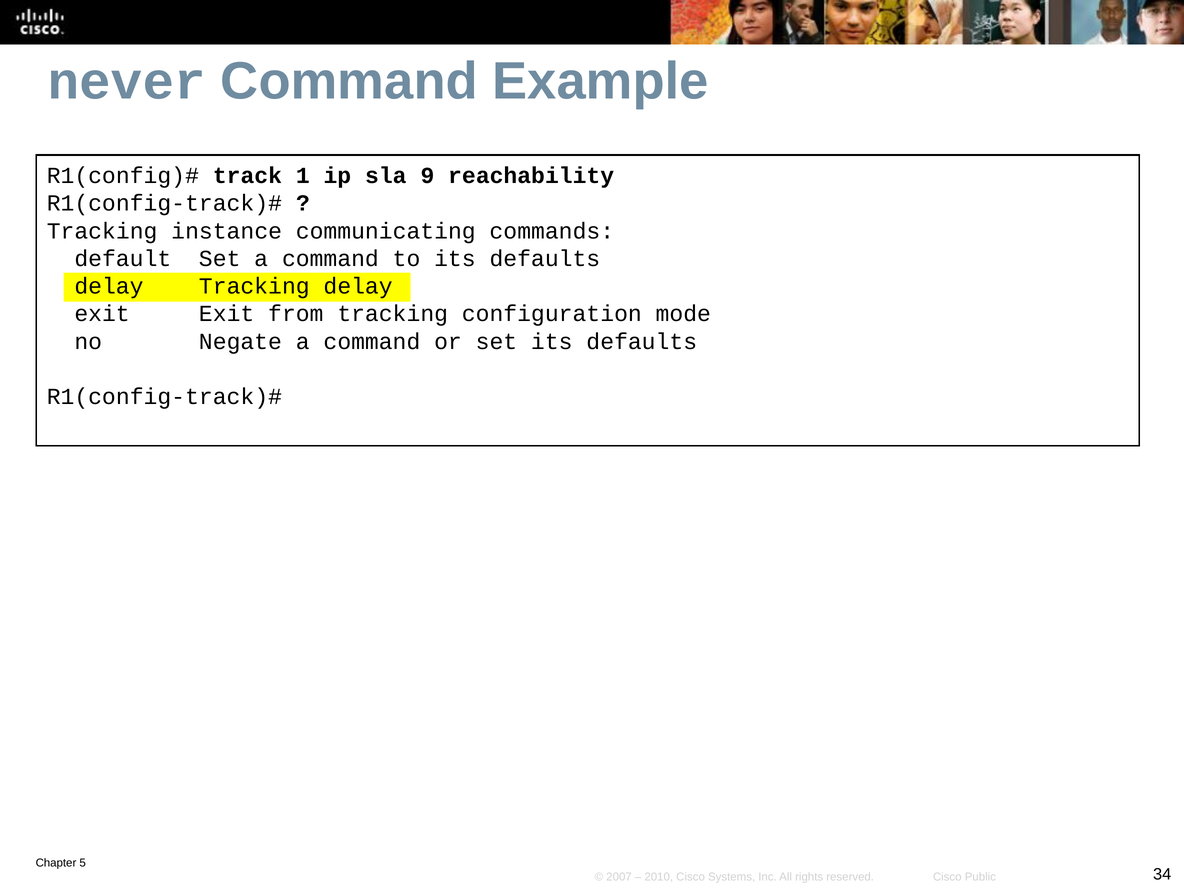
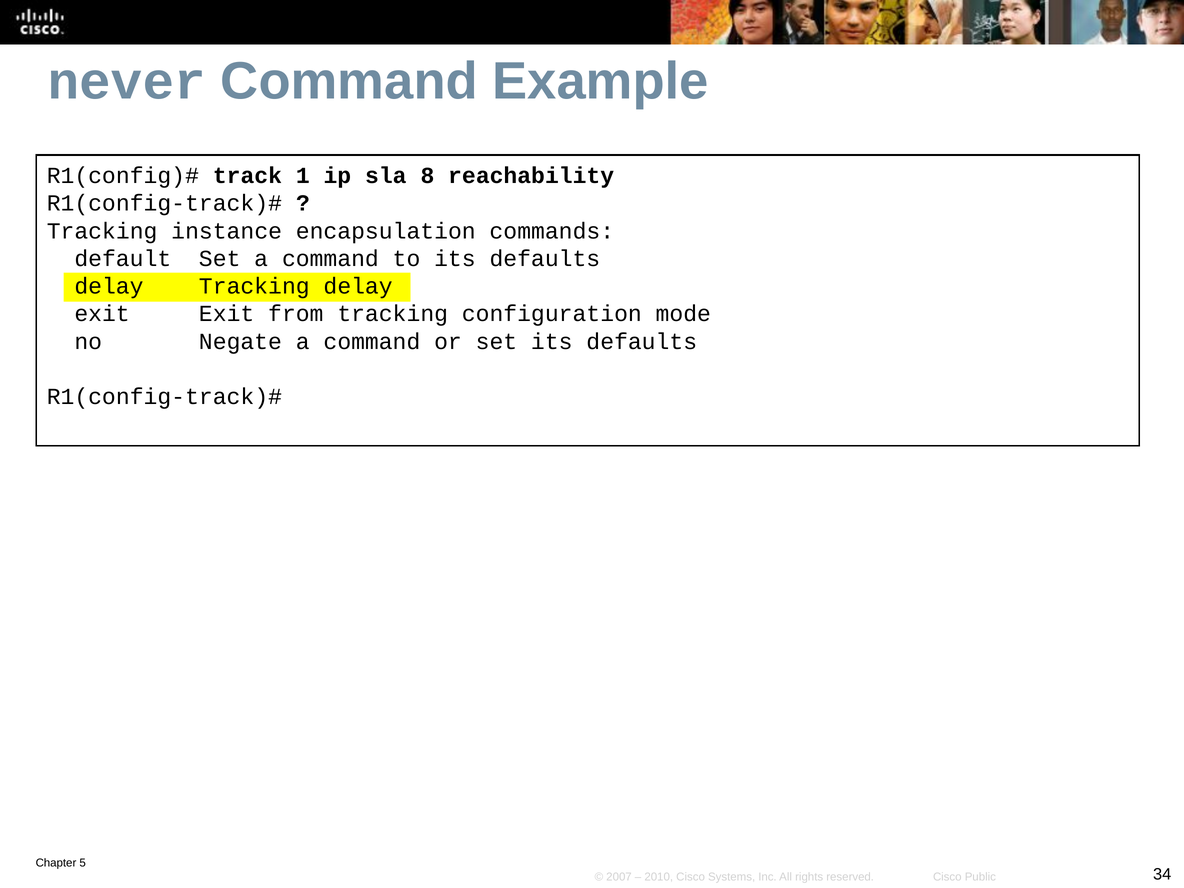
9: 9 -> 8 (427, 176)
communicating: communicating -> encapsulation (386, 231)
